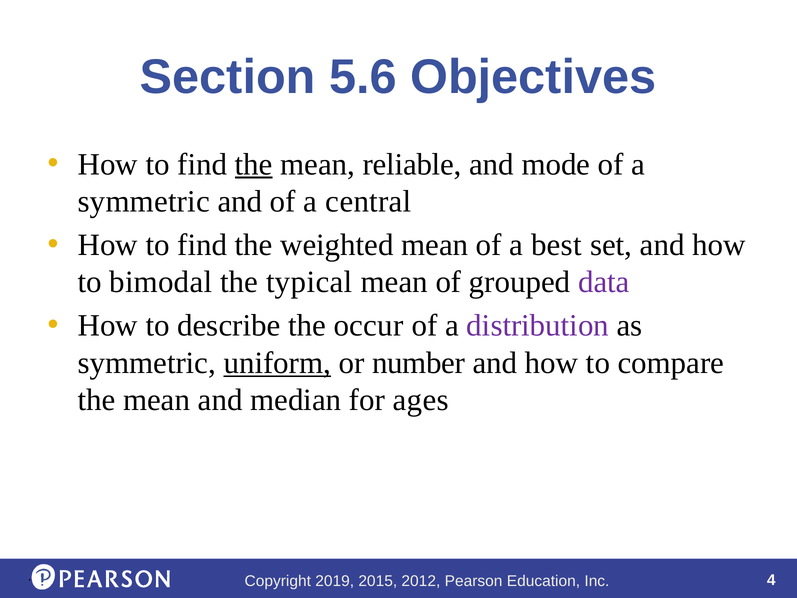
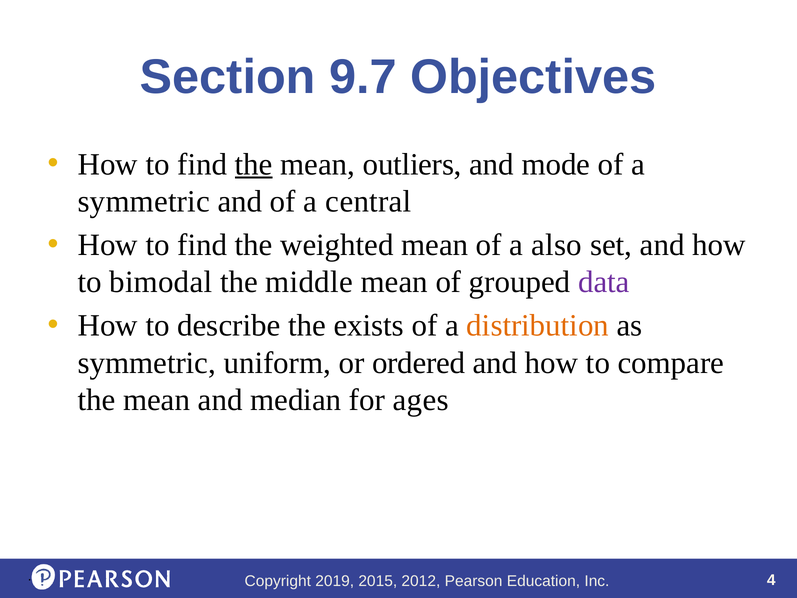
5.6: 5.6 -> 9.7 (363, 77)
reliable: reliable -> outliers (412, 164)
best: best -> also (557, 245)
typical: typical -> middle (309, 282)
occur: occur -> exists (369, 326)
distribution colour: purple -> orange (538, 326)
uniform underline: present -> none (277, 363)
number: number -> ordered (419, 363)
